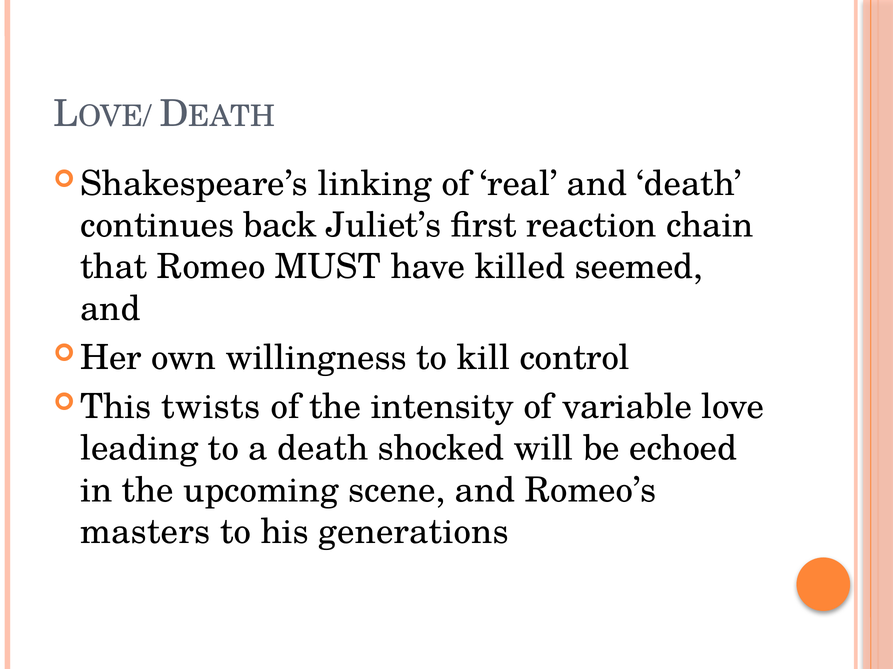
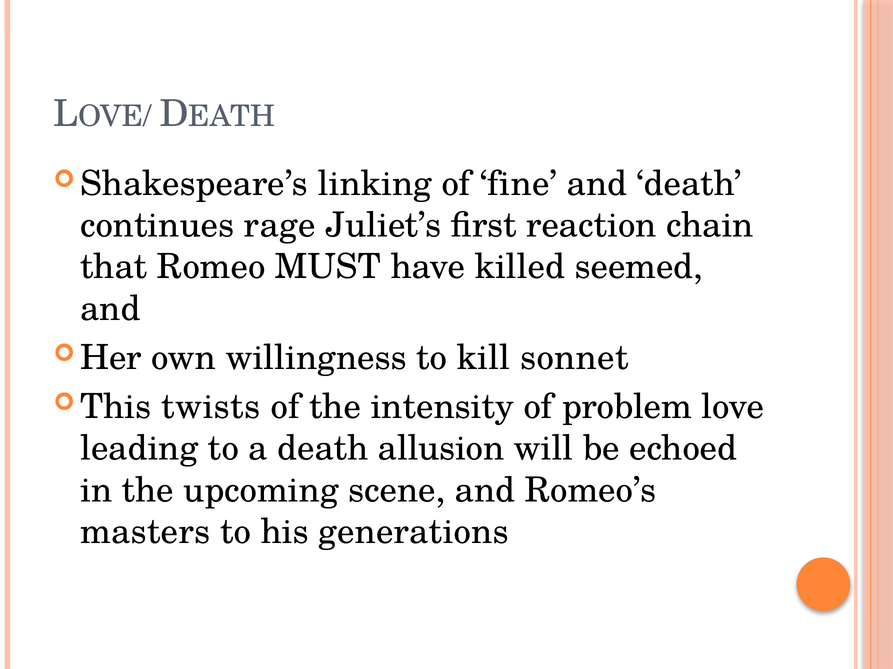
real: real -> fine (519, 184)
back: back -> rage (280, 226)
control: control -> sonnet (574, 358)
variable: variable -> problem (627, 407)
shocked: shocked -> allusion (441, 449)
